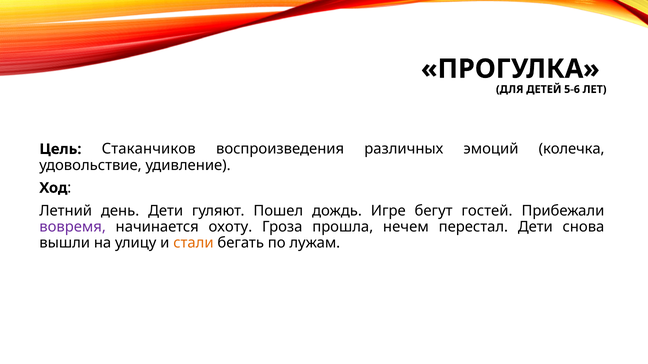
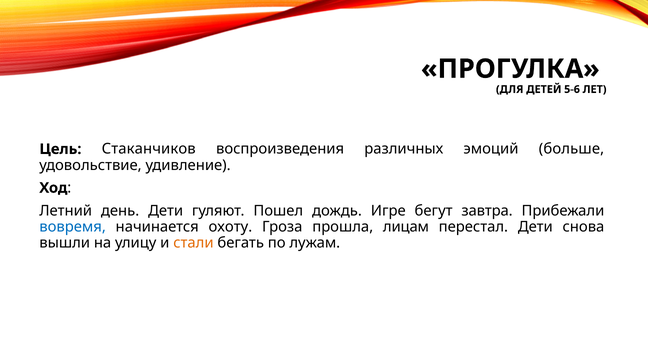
колечка: колечка -> больше (571, 149)
гостей: гостей -> завтра (487, 211)
вовремя colour: purple -> blue (73, 227)
нечем: нечем -> лицам (406, 227)
